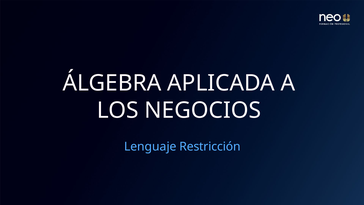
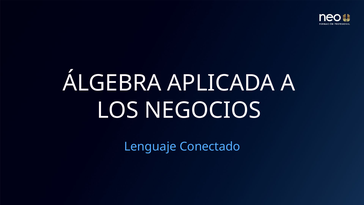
Restricción: Restricción -> Conectado (210, 147)
